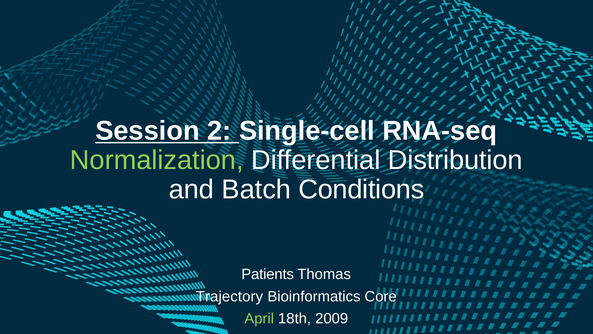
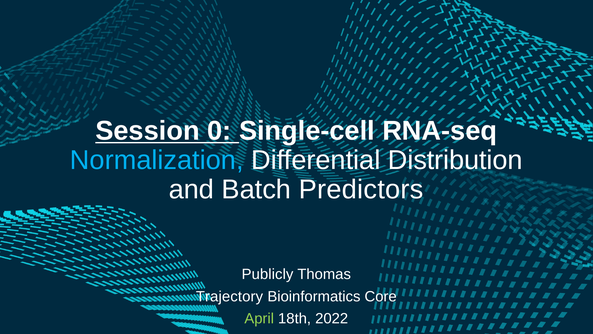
2: 2 -> 0 (219, 131)
Normalization colour: light green -> light blue (157, 160)
Conditions: Conditions -> Predictors (361, 189)
Patients: Patients -> Publicly (268, 274)
2009: 2009 -> 2022 (332, 318)
